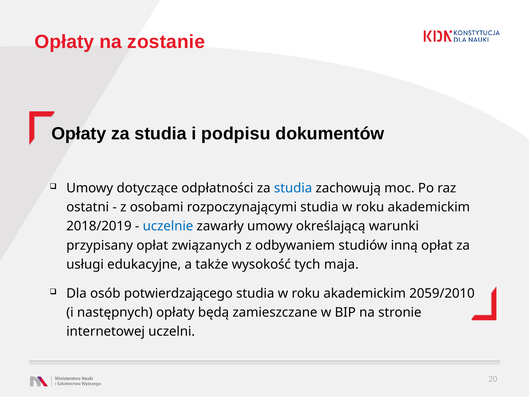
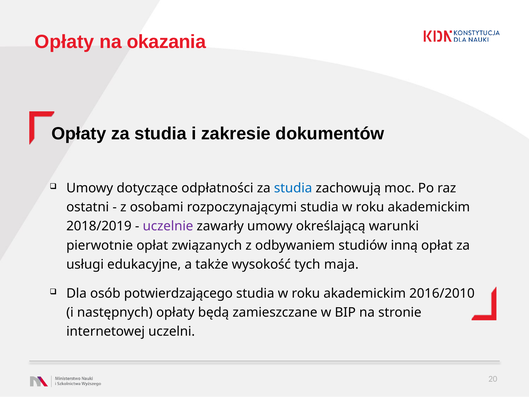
zostanie: zostanie -> okazania (166, 42)
podpisu: podpisu -> zakresie (236, 134)
uczelnie colour: blue -> purple (168, 226)
przypisany: przypisany -> pierwotnie (100, 245)
2059/2010: 2059/2010 -> 2016/2010 (442, 293)
